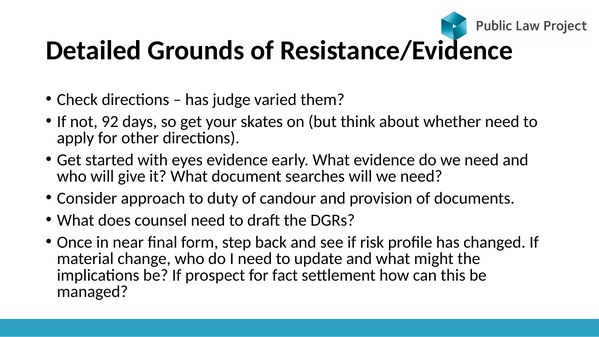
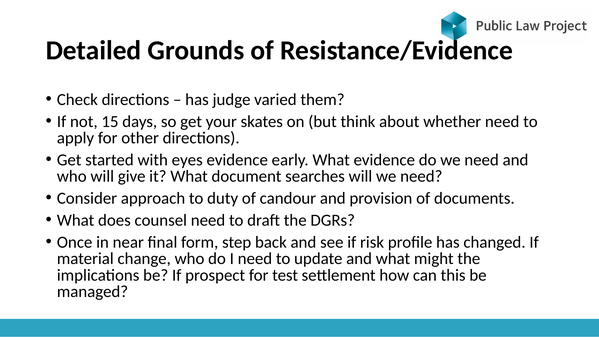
92: 92 -> 15 (110, 121)
fact: fact -> test (285, 275)
